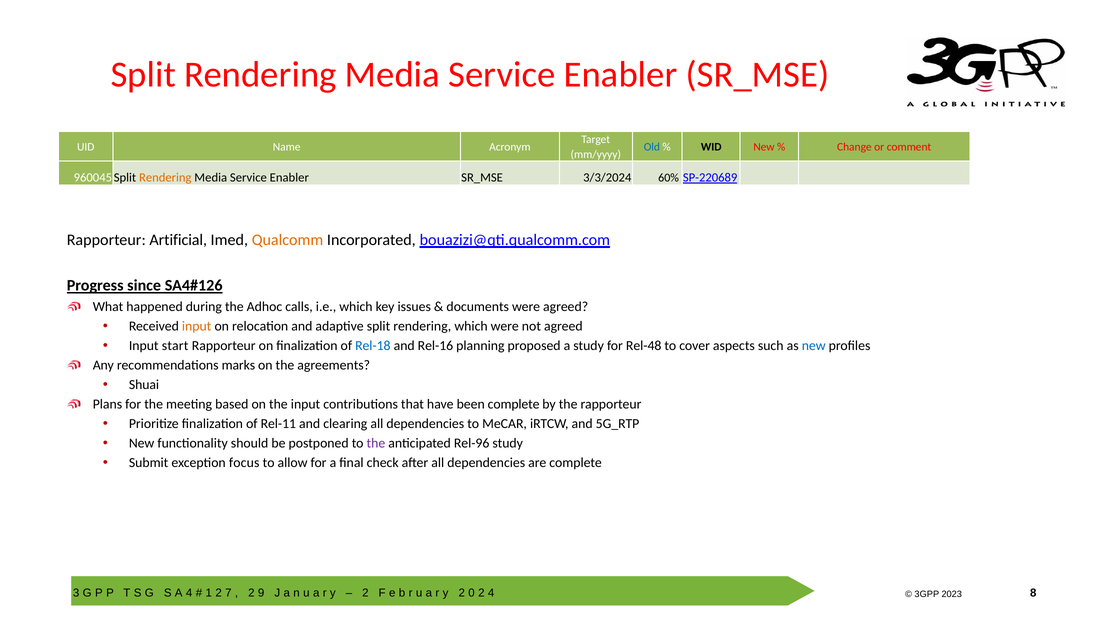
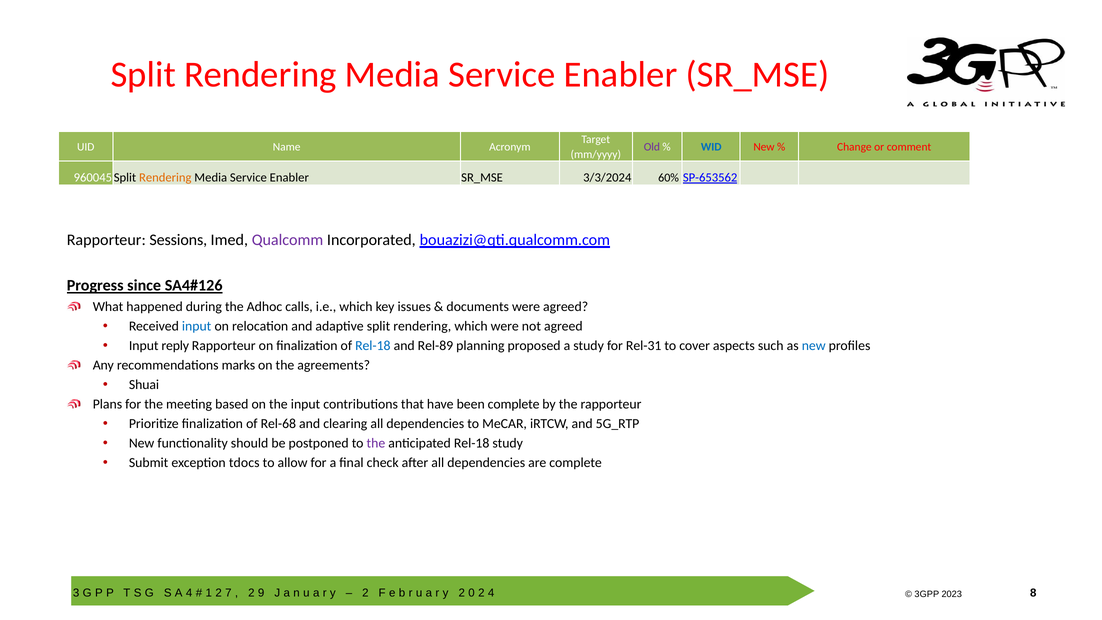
Old colour: blue -> purple (652, 147)
WID colour: black -> blue (711, 147)
SP-220689: SP-220689 -> SP-653562 (710, 178)
Artificial: Artificial -> Sessions (178, 240)
Qualcomm colour: orange -> purple (287, 240)
input colour: orange -> blue (197, 326)
start: start -> reply (175, 346)
Rel-16: Rel-16 -> Rel-89 (435, 346)
Rel-48: Rel-48 -> Rel-31 (644, 346)
Rel-11: Rel-11 -> Rel-68 (278, 424)
anticipated Rel-96: Rel-96 -> Rel-18 (472, 443)
focus: focus -> tdocs (244, 463)
